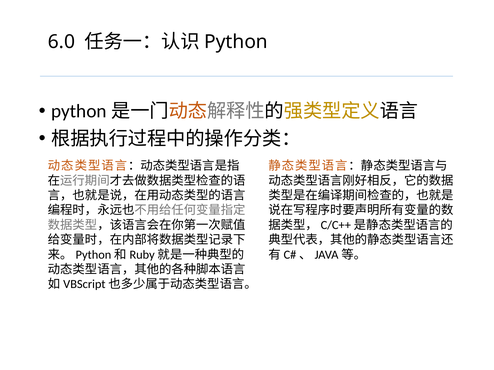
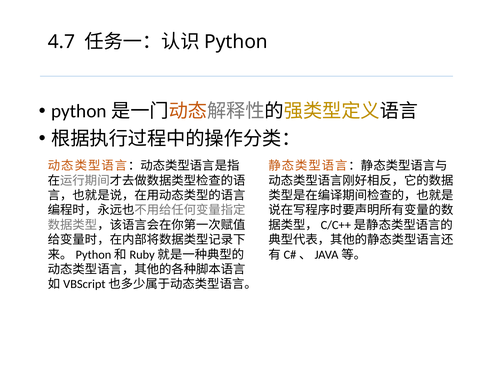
6.0: 6.0 -> 4.7 (61, 42)
